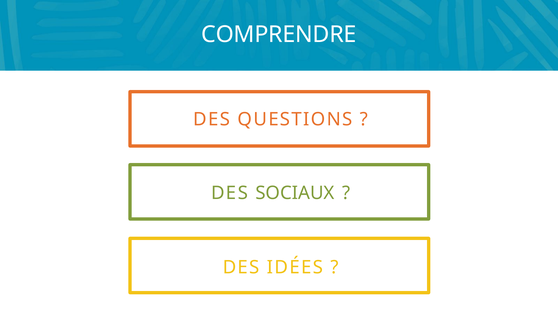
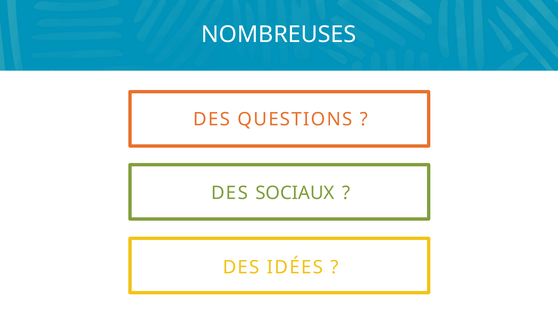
COMPRENDRE: COMPRENDRE -> NOMBREUSES (279, 34)
